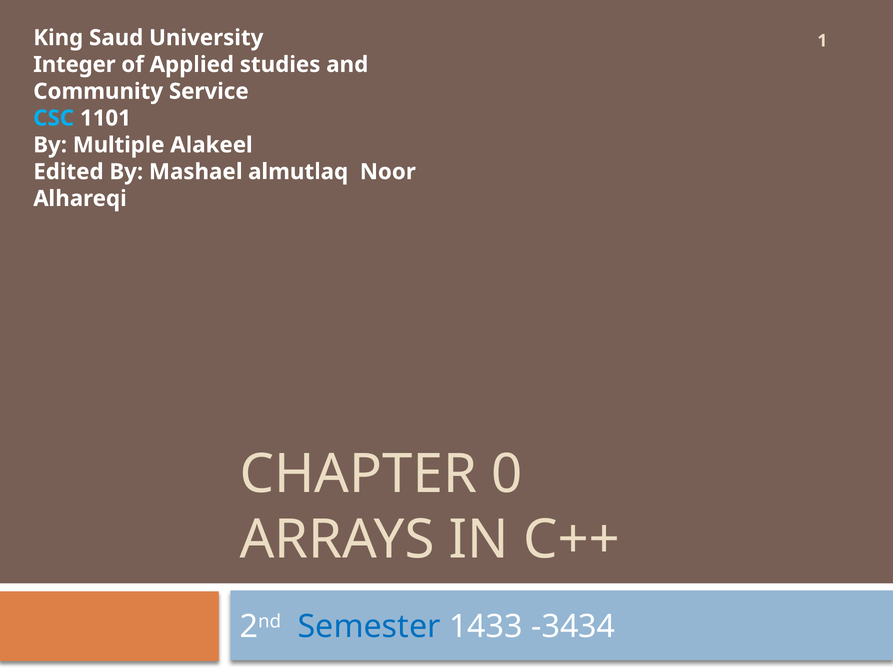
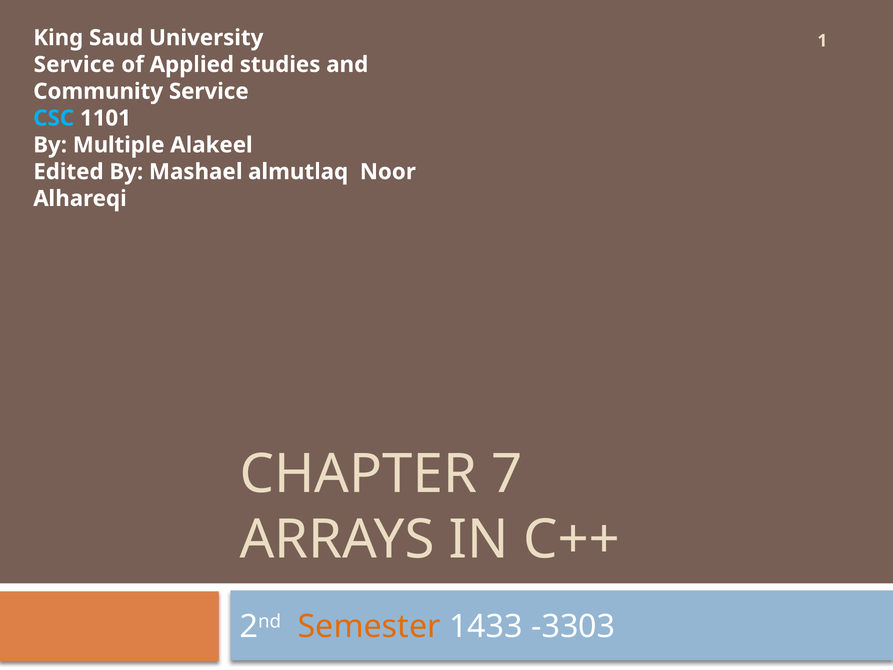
Integer: Integer -> Service (74, 65)
0: 0 -> 7 (507, 474)
Semester colour: blue -> orange (369, 627)
-3434: -3434 -> -3303 (573, 627)
